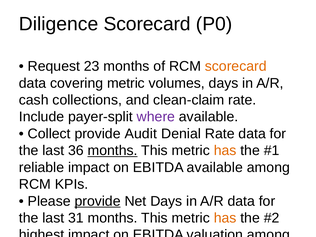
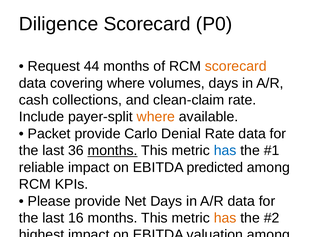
23: 23 -> 44 (92, 66)
covering metric: metric -> where (126, 83)
where colour: purple -> orange (156, 117)
Collect: Collect -> Packet (49, 134)
Audit: Audit -> Carlo (141, 134)
has colour: orange -> blue (225, 151)
EBITDA available: available -> predicted (215, 167)
provide underline: present -> none (98, 201)
31: 31 -> 16 (76, 218)
